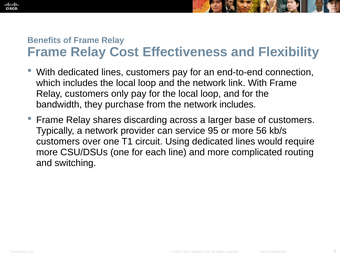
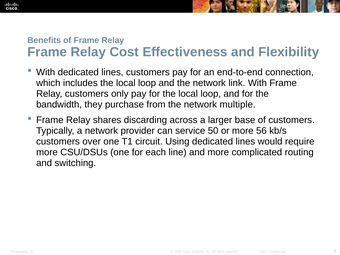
network includes: includes -> multiple (238, 104)
95: 95 -> 50 (213, 131)
